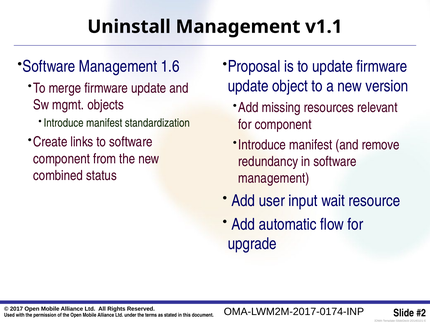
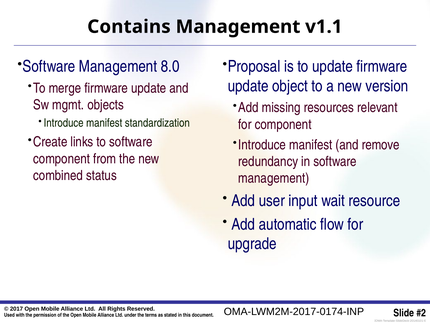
Uninstall: Uninstall -> Contains (129, 27)
1.6: 1.6 -> 8.0 (170, 67)
